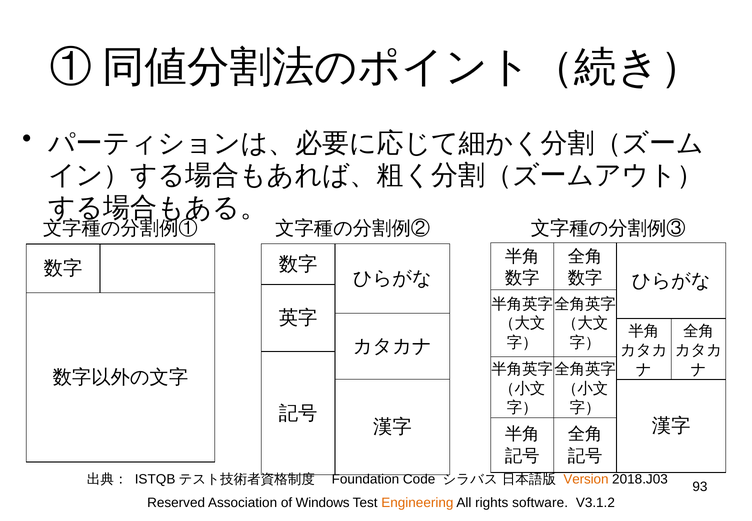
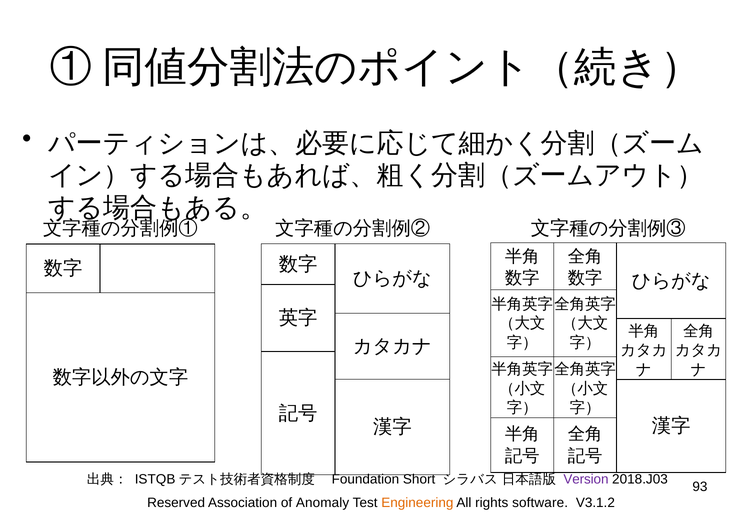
Code: Code -> Short (419, 479)
Version colour: orange -> purple (586, 479)
Windows: Windows -> Anomaly (323, 502)
